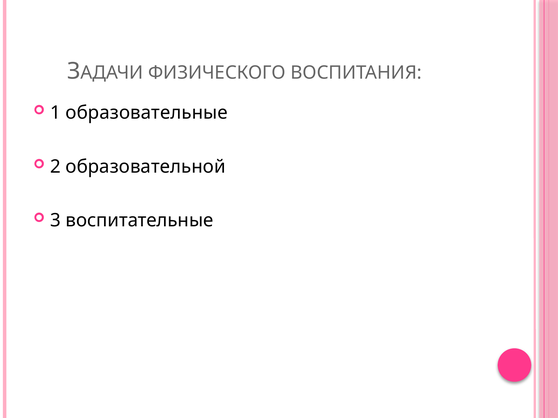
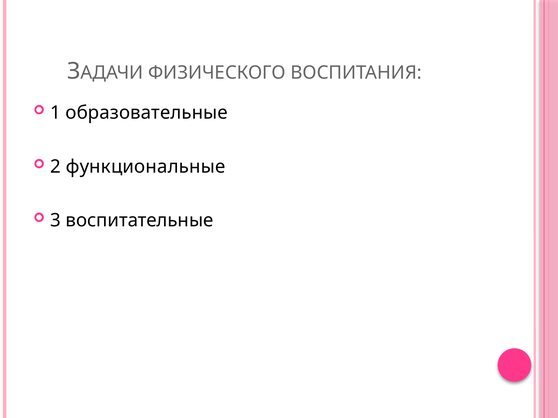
образовательной: образовательной -> функциональные (146, 167)
